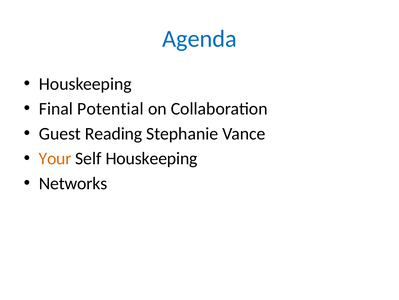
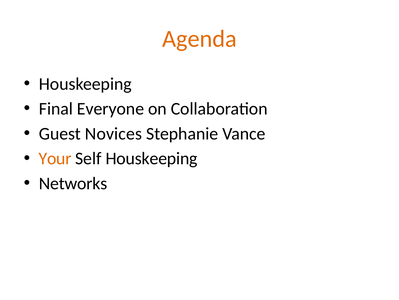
Agenda colour: blue -> orange (199, 39)
Potential: Potential -> Everyone (111, 109)
Reading: Reading -> Novices (113, 133)
